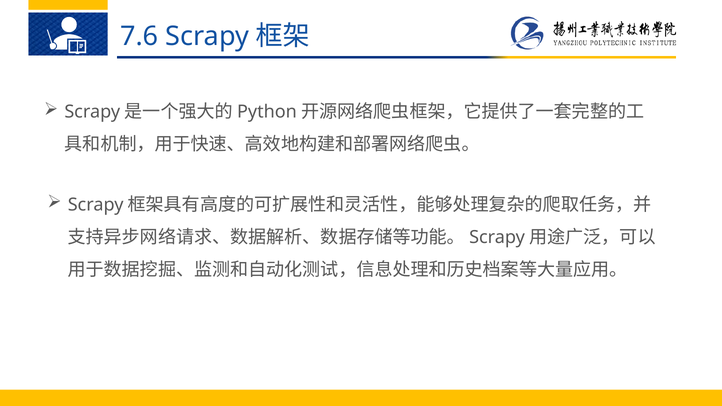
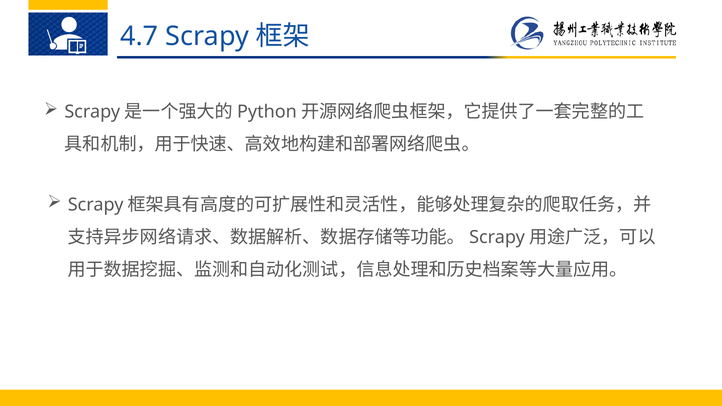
7.6: 7.6 -> 4.7 (139, 36)
